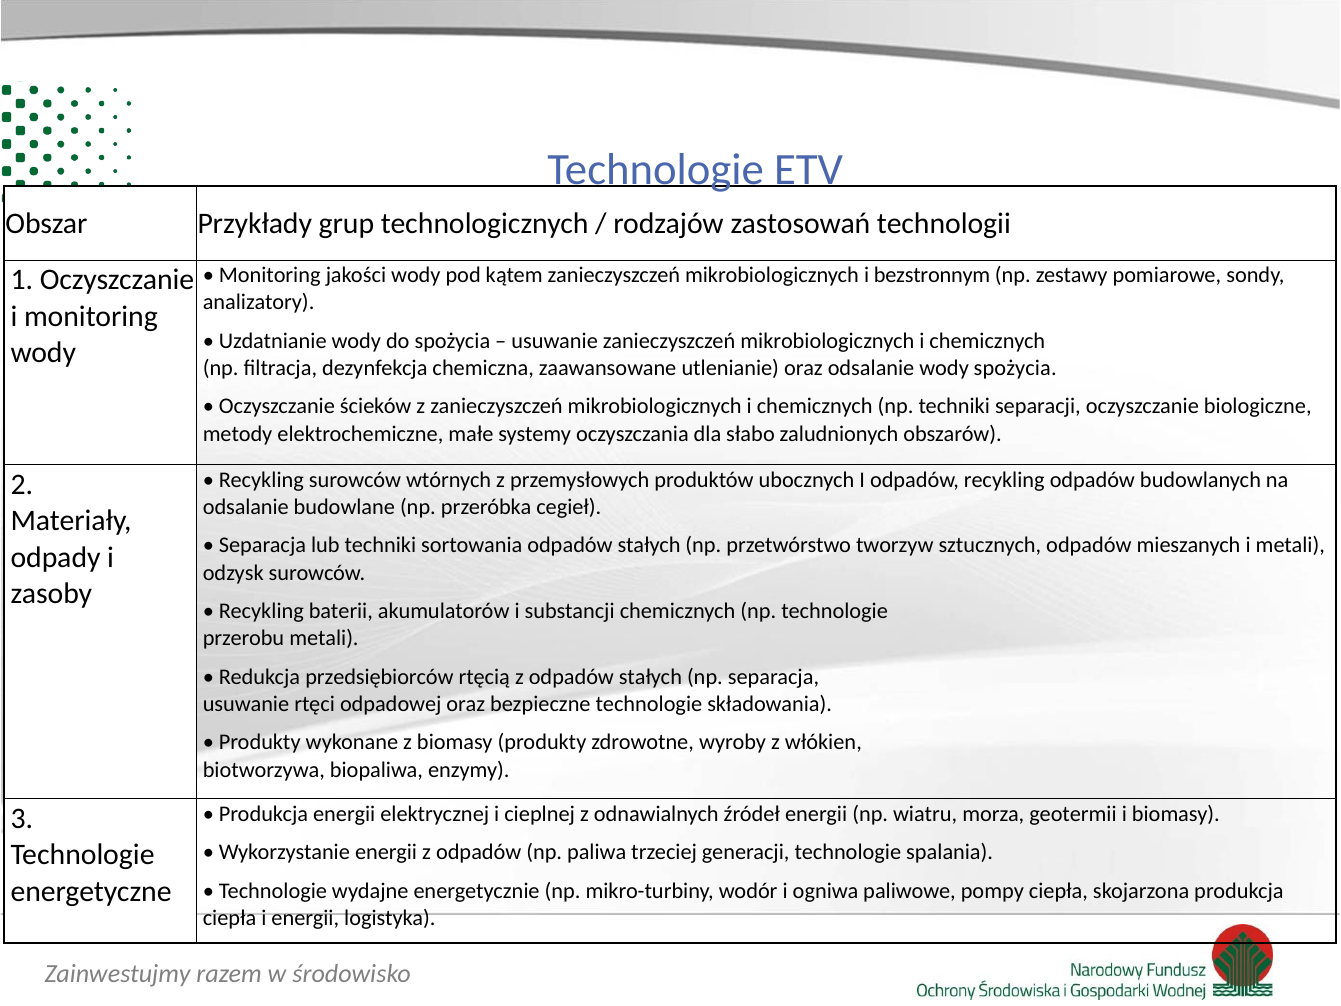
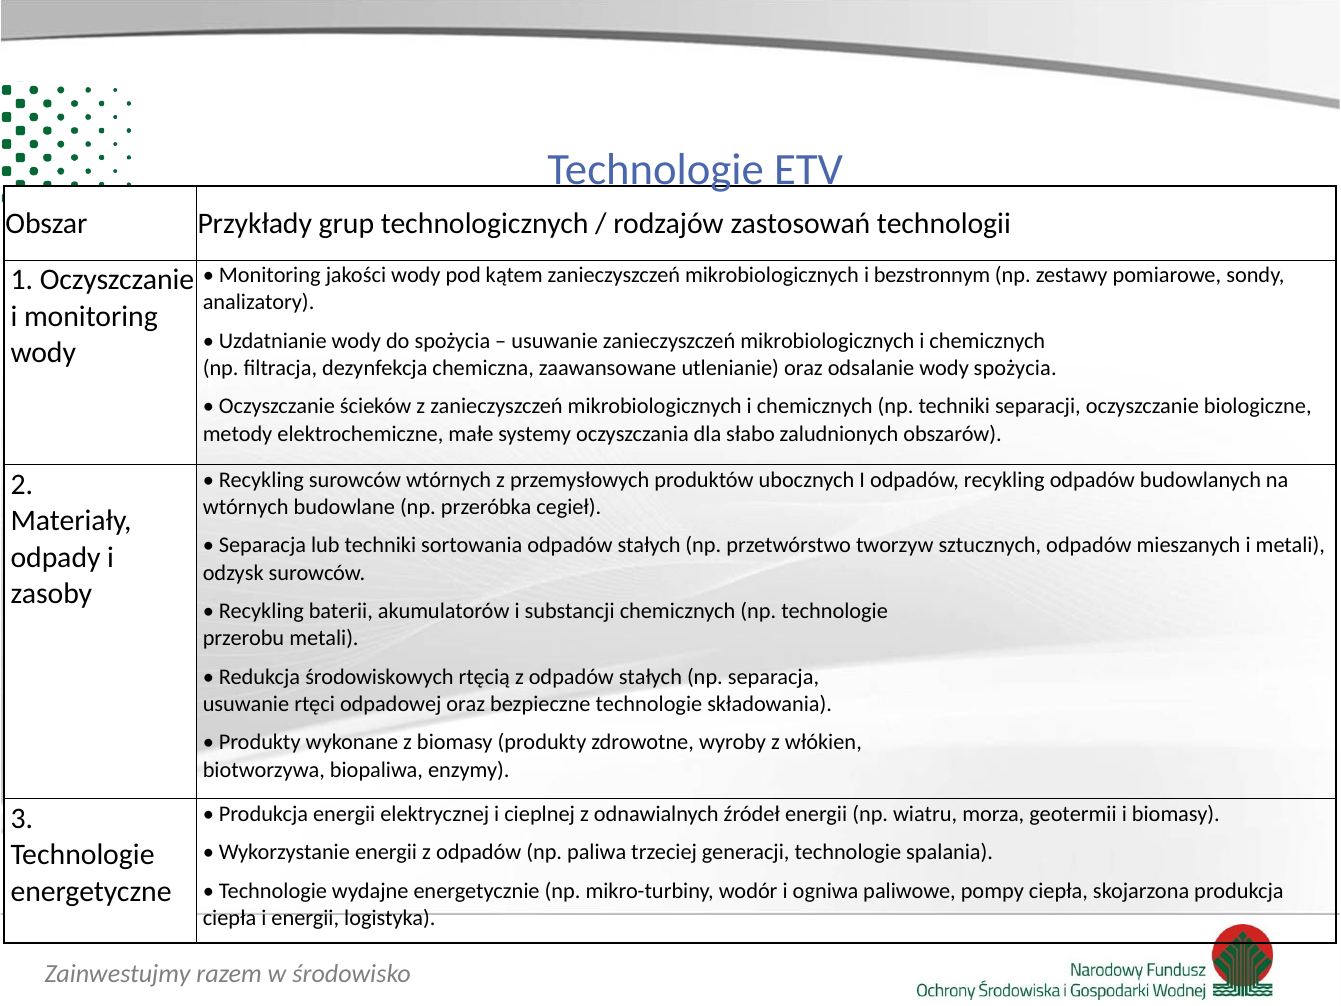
odsalanie: odsalanie -> wtórnych (246, 507)
przedsiębiorców: przedsiębiorców -> środowiskowych (379, 677)
